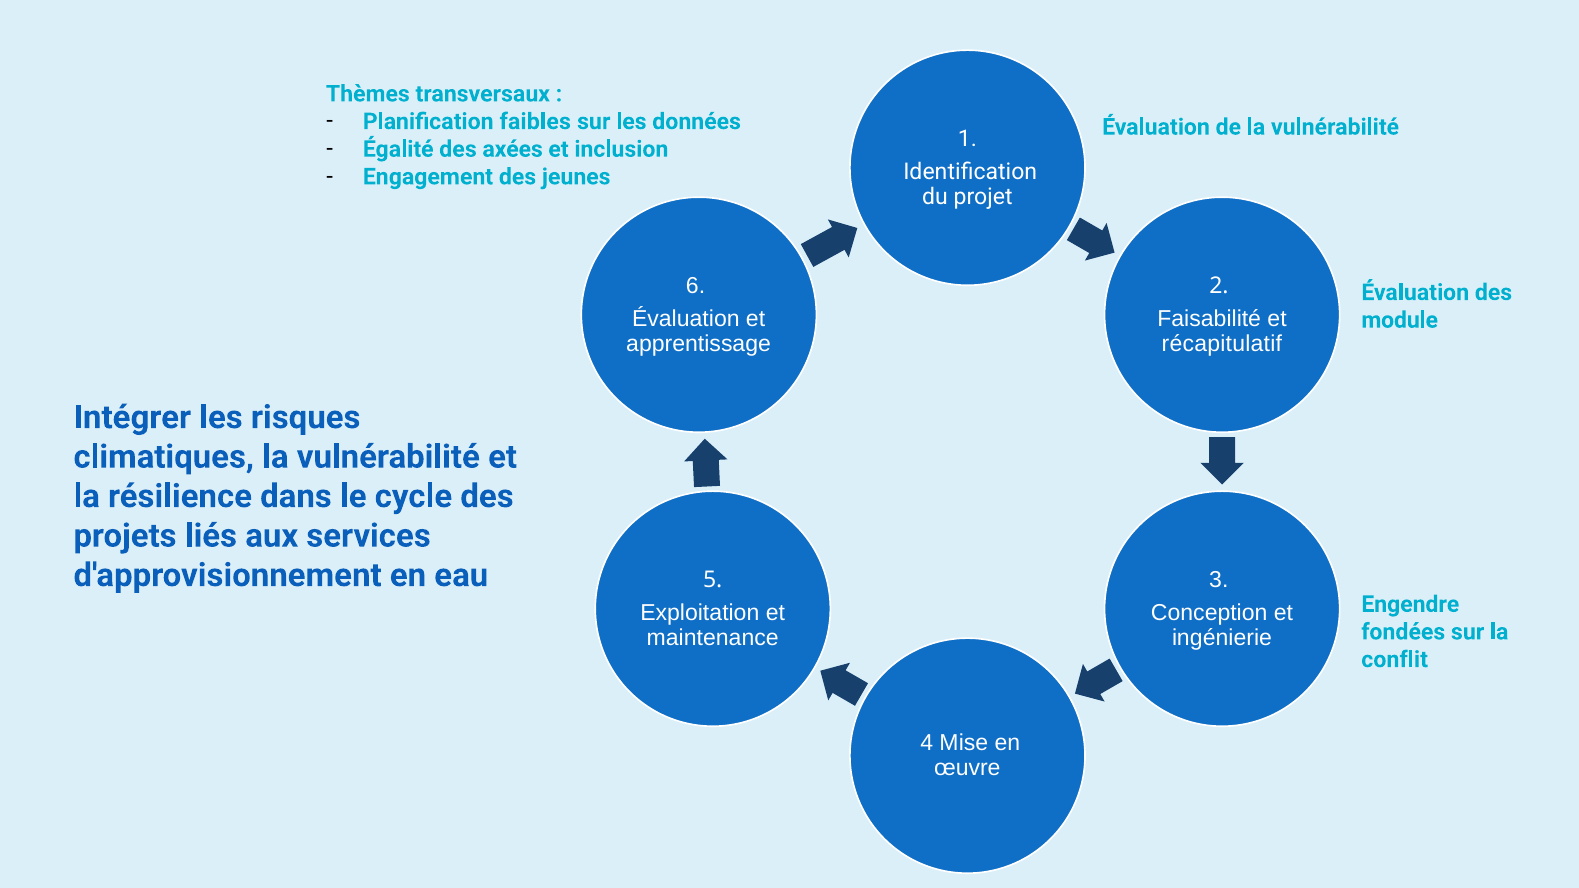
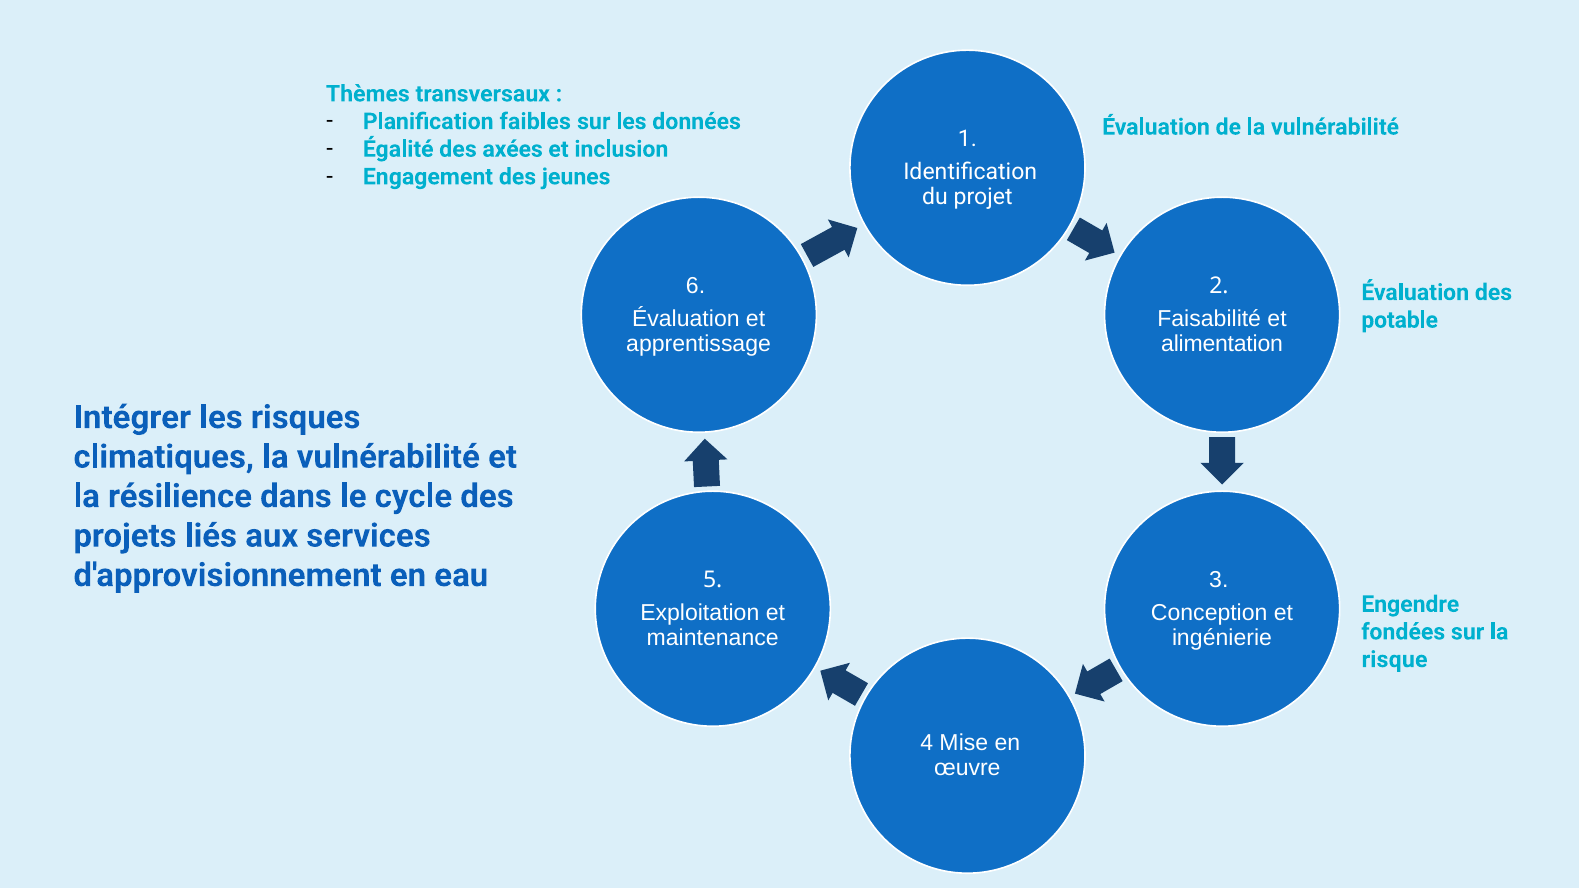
module: module -> potable (1400, 320)
récapitulatif: récapitulatif -> alimentation (1222, 344)
conflit: conflit -> risque (1395, 660)
